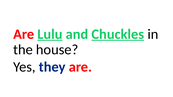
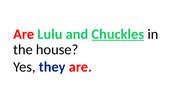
Lulu underline: present -> none (50, 34)
